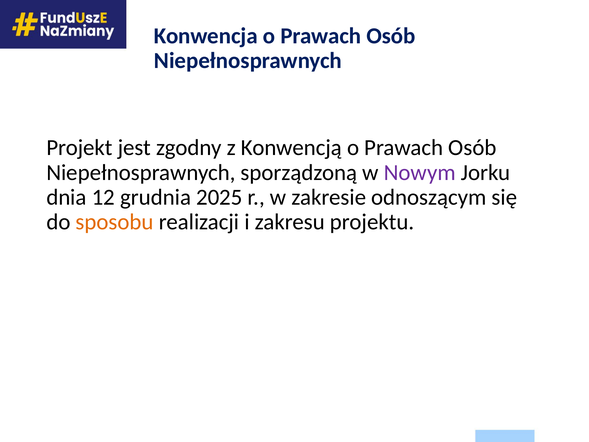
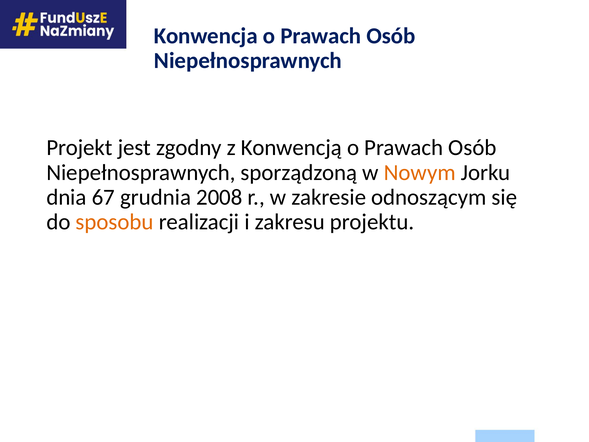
Nowym colour: purple -> orange (420, 172)
12: 12 -> 67 (103, 197)
2025: 2025 -> 2008 (219, 197)
